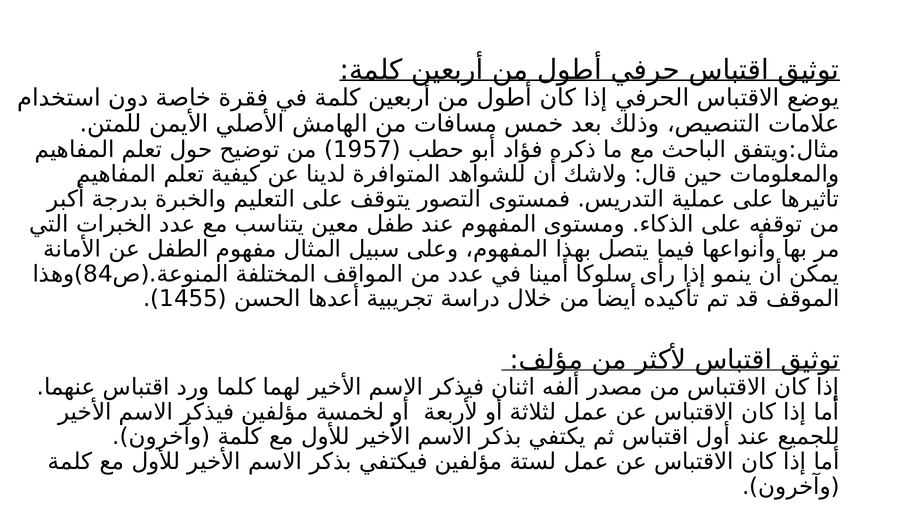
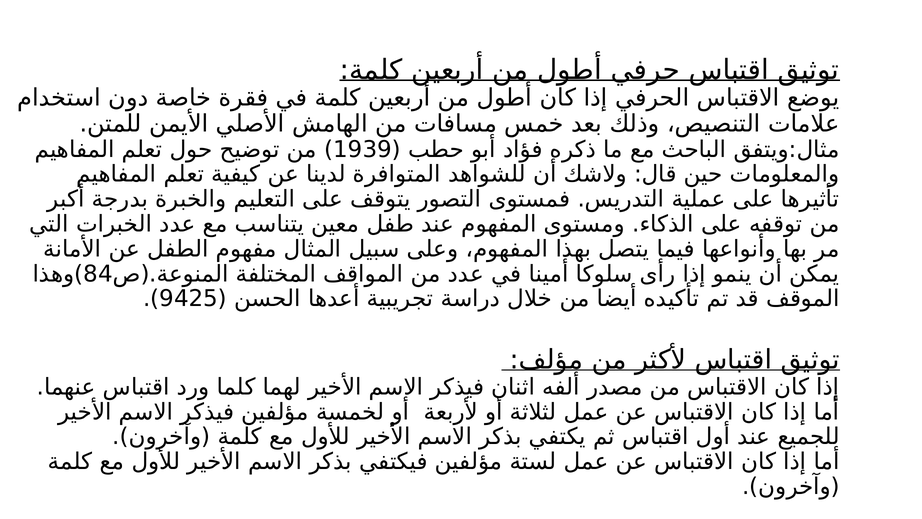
1957: 1957 -> 1939 (363, 149)
1455: 1455 -> 9425 (189, 299)
